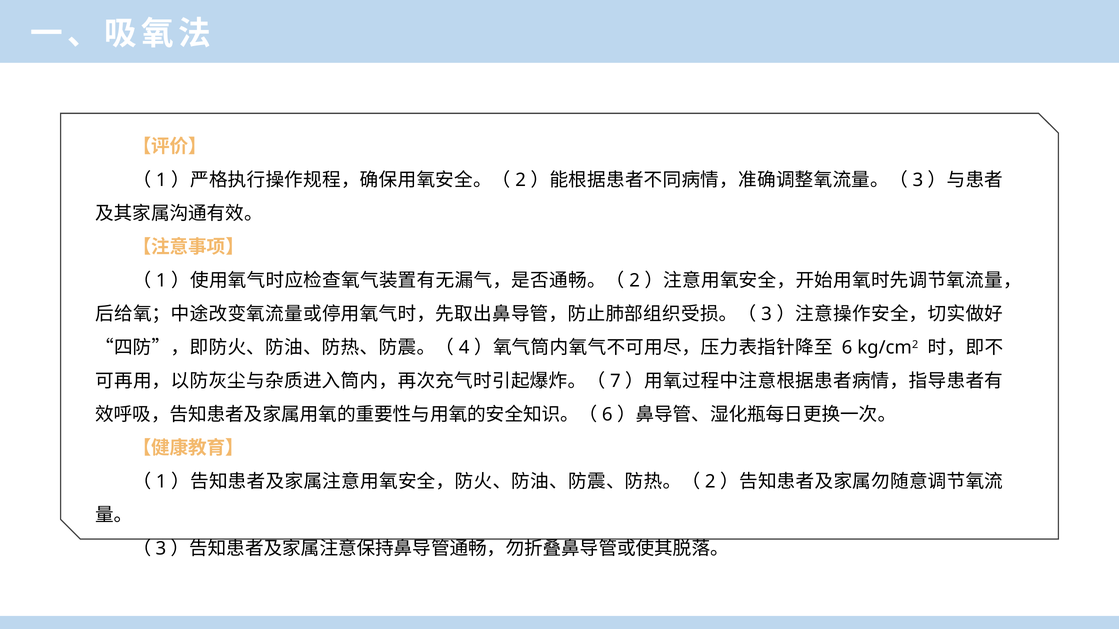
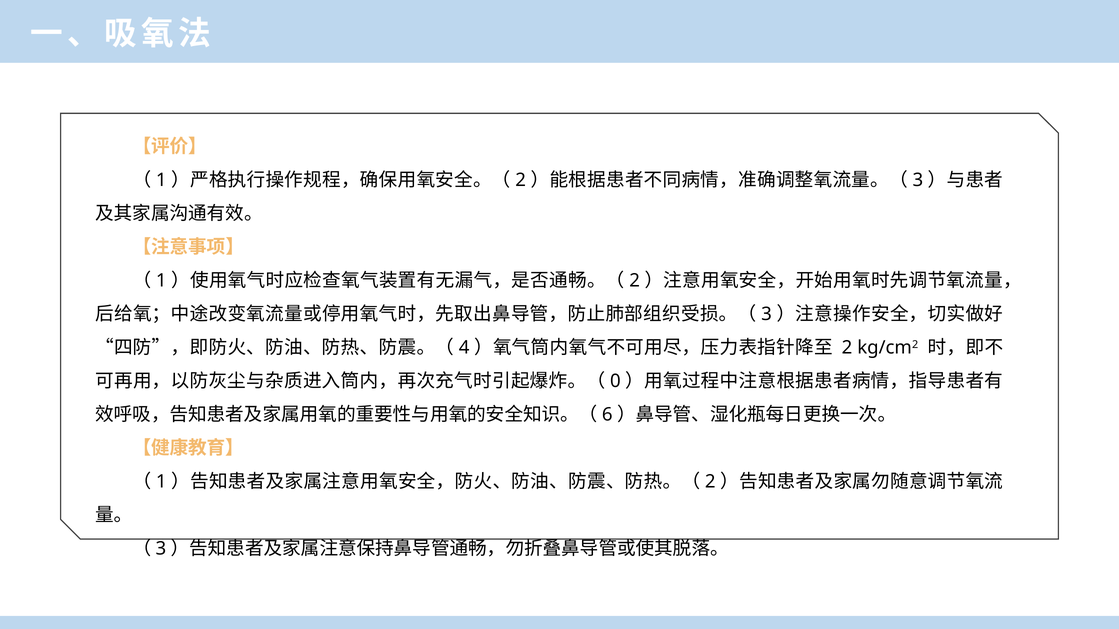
6: 6 -> 2 (847, 348)
7: 7 -> 0 (615, 381)
